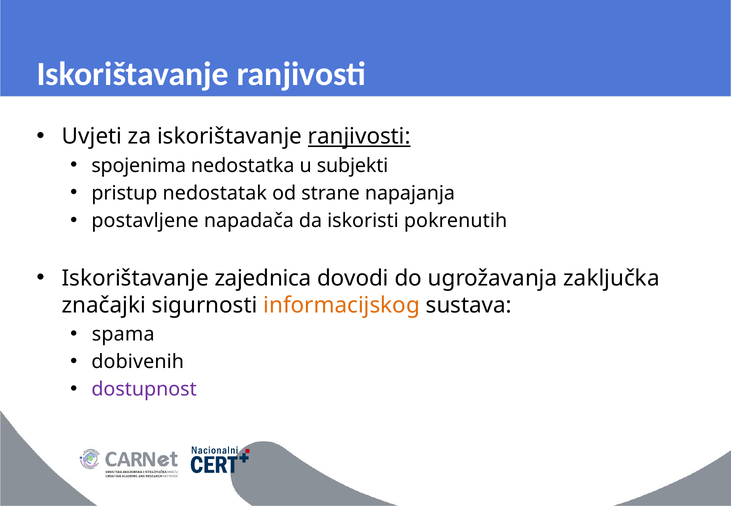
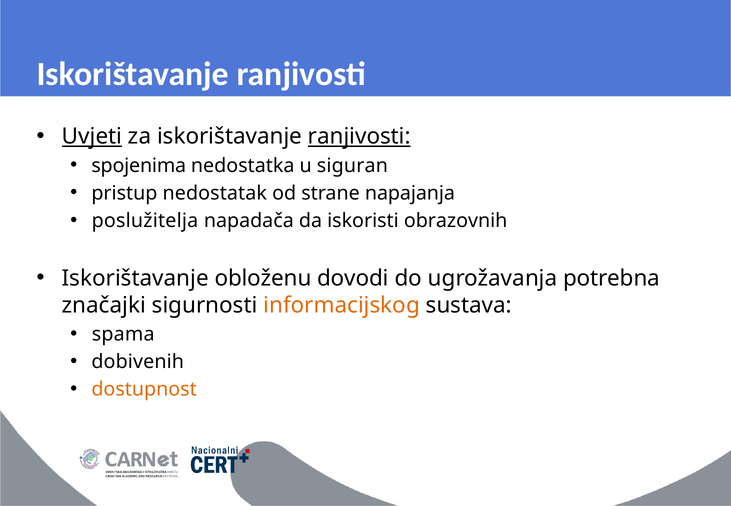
Uvjeti underline: none -> present (92, 137)
subjekti: subjekti -> siguran (352, 166)
postavljene: postavljene -> poslužitelja (145, 221)
pokrenutih: pokrenutih -> obrazovnih (456, 221)
zajednica: zajednica -> obloženu (263, 278)
zaključka: zaključka -> potrebna (612, 278)
dostupnost colour: purple -> orange (144, 389)
